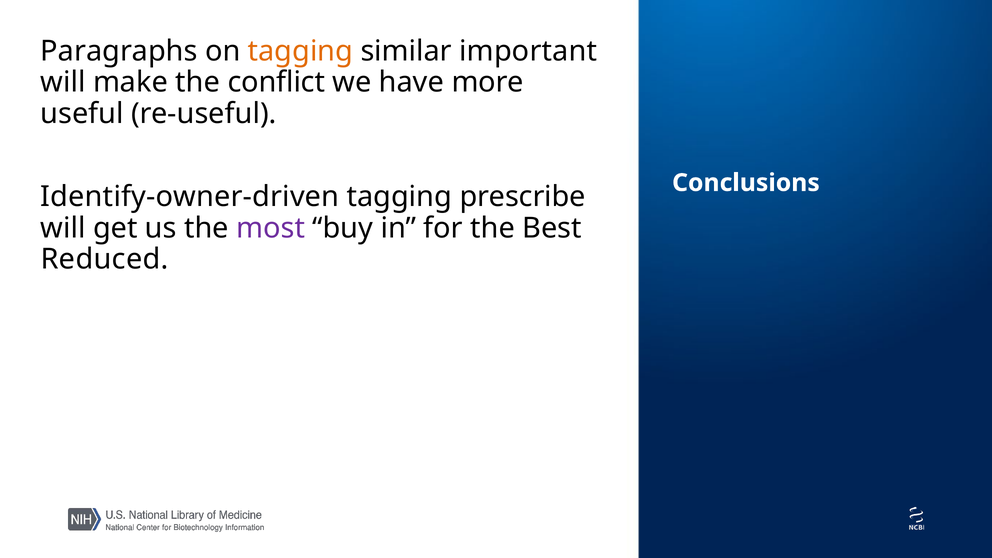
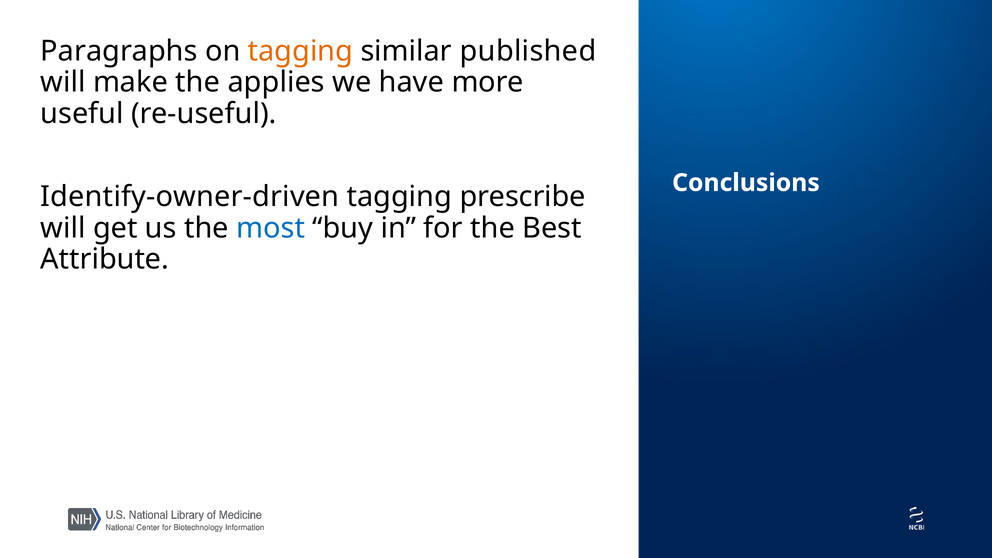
important: important -> published (528, 51)
conflict: conflict -> applies (276, 82)
most colour: purple -> blue (271, 228)
Reduced: Reduced -> Attribute (105, 259)
